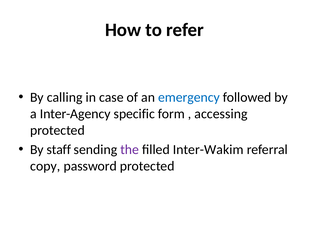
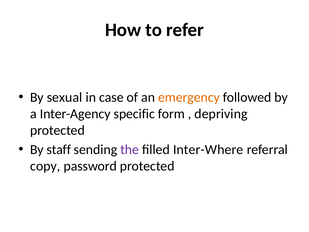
calling: calling -> sexual (65, 97)
emergency colour: blue -> orange (189, 97)
accessing: accessing -> depriving (221, 114)
Inter-Wakim: Inter-Wakim -> Inter-Where (208, 149)
